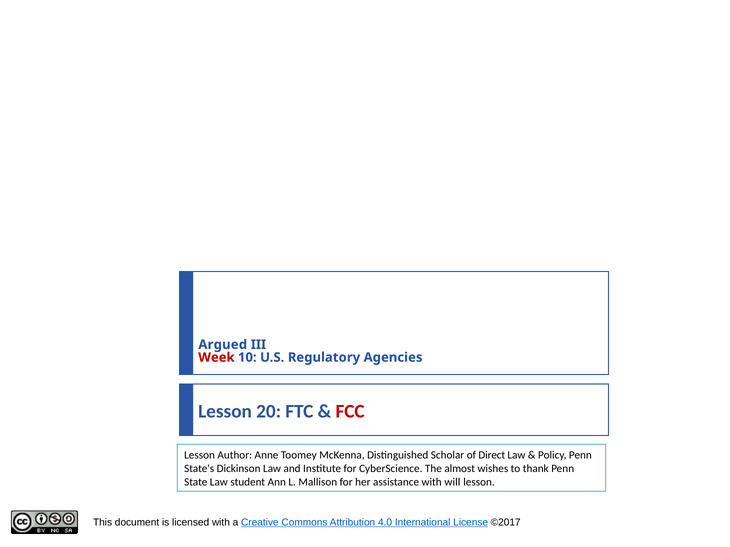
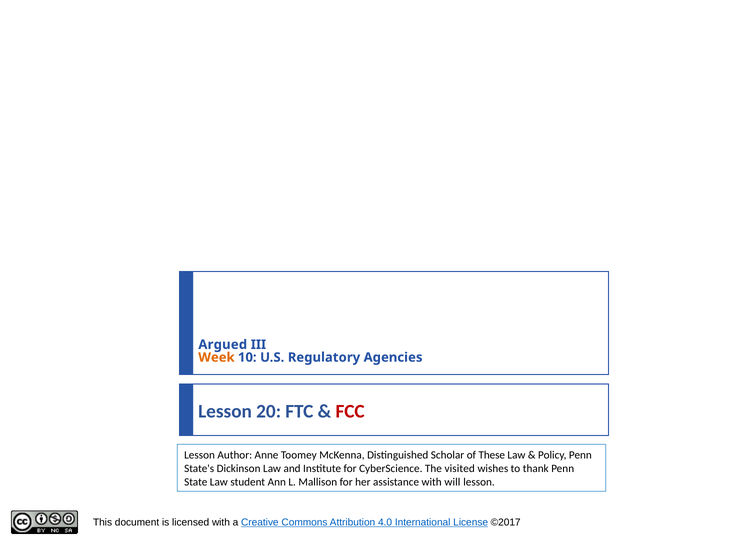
Week colour: red -> orange (216, 358)
Direct: Direct -> These (492, 456)
almost: almost -> visited (460, 469)
